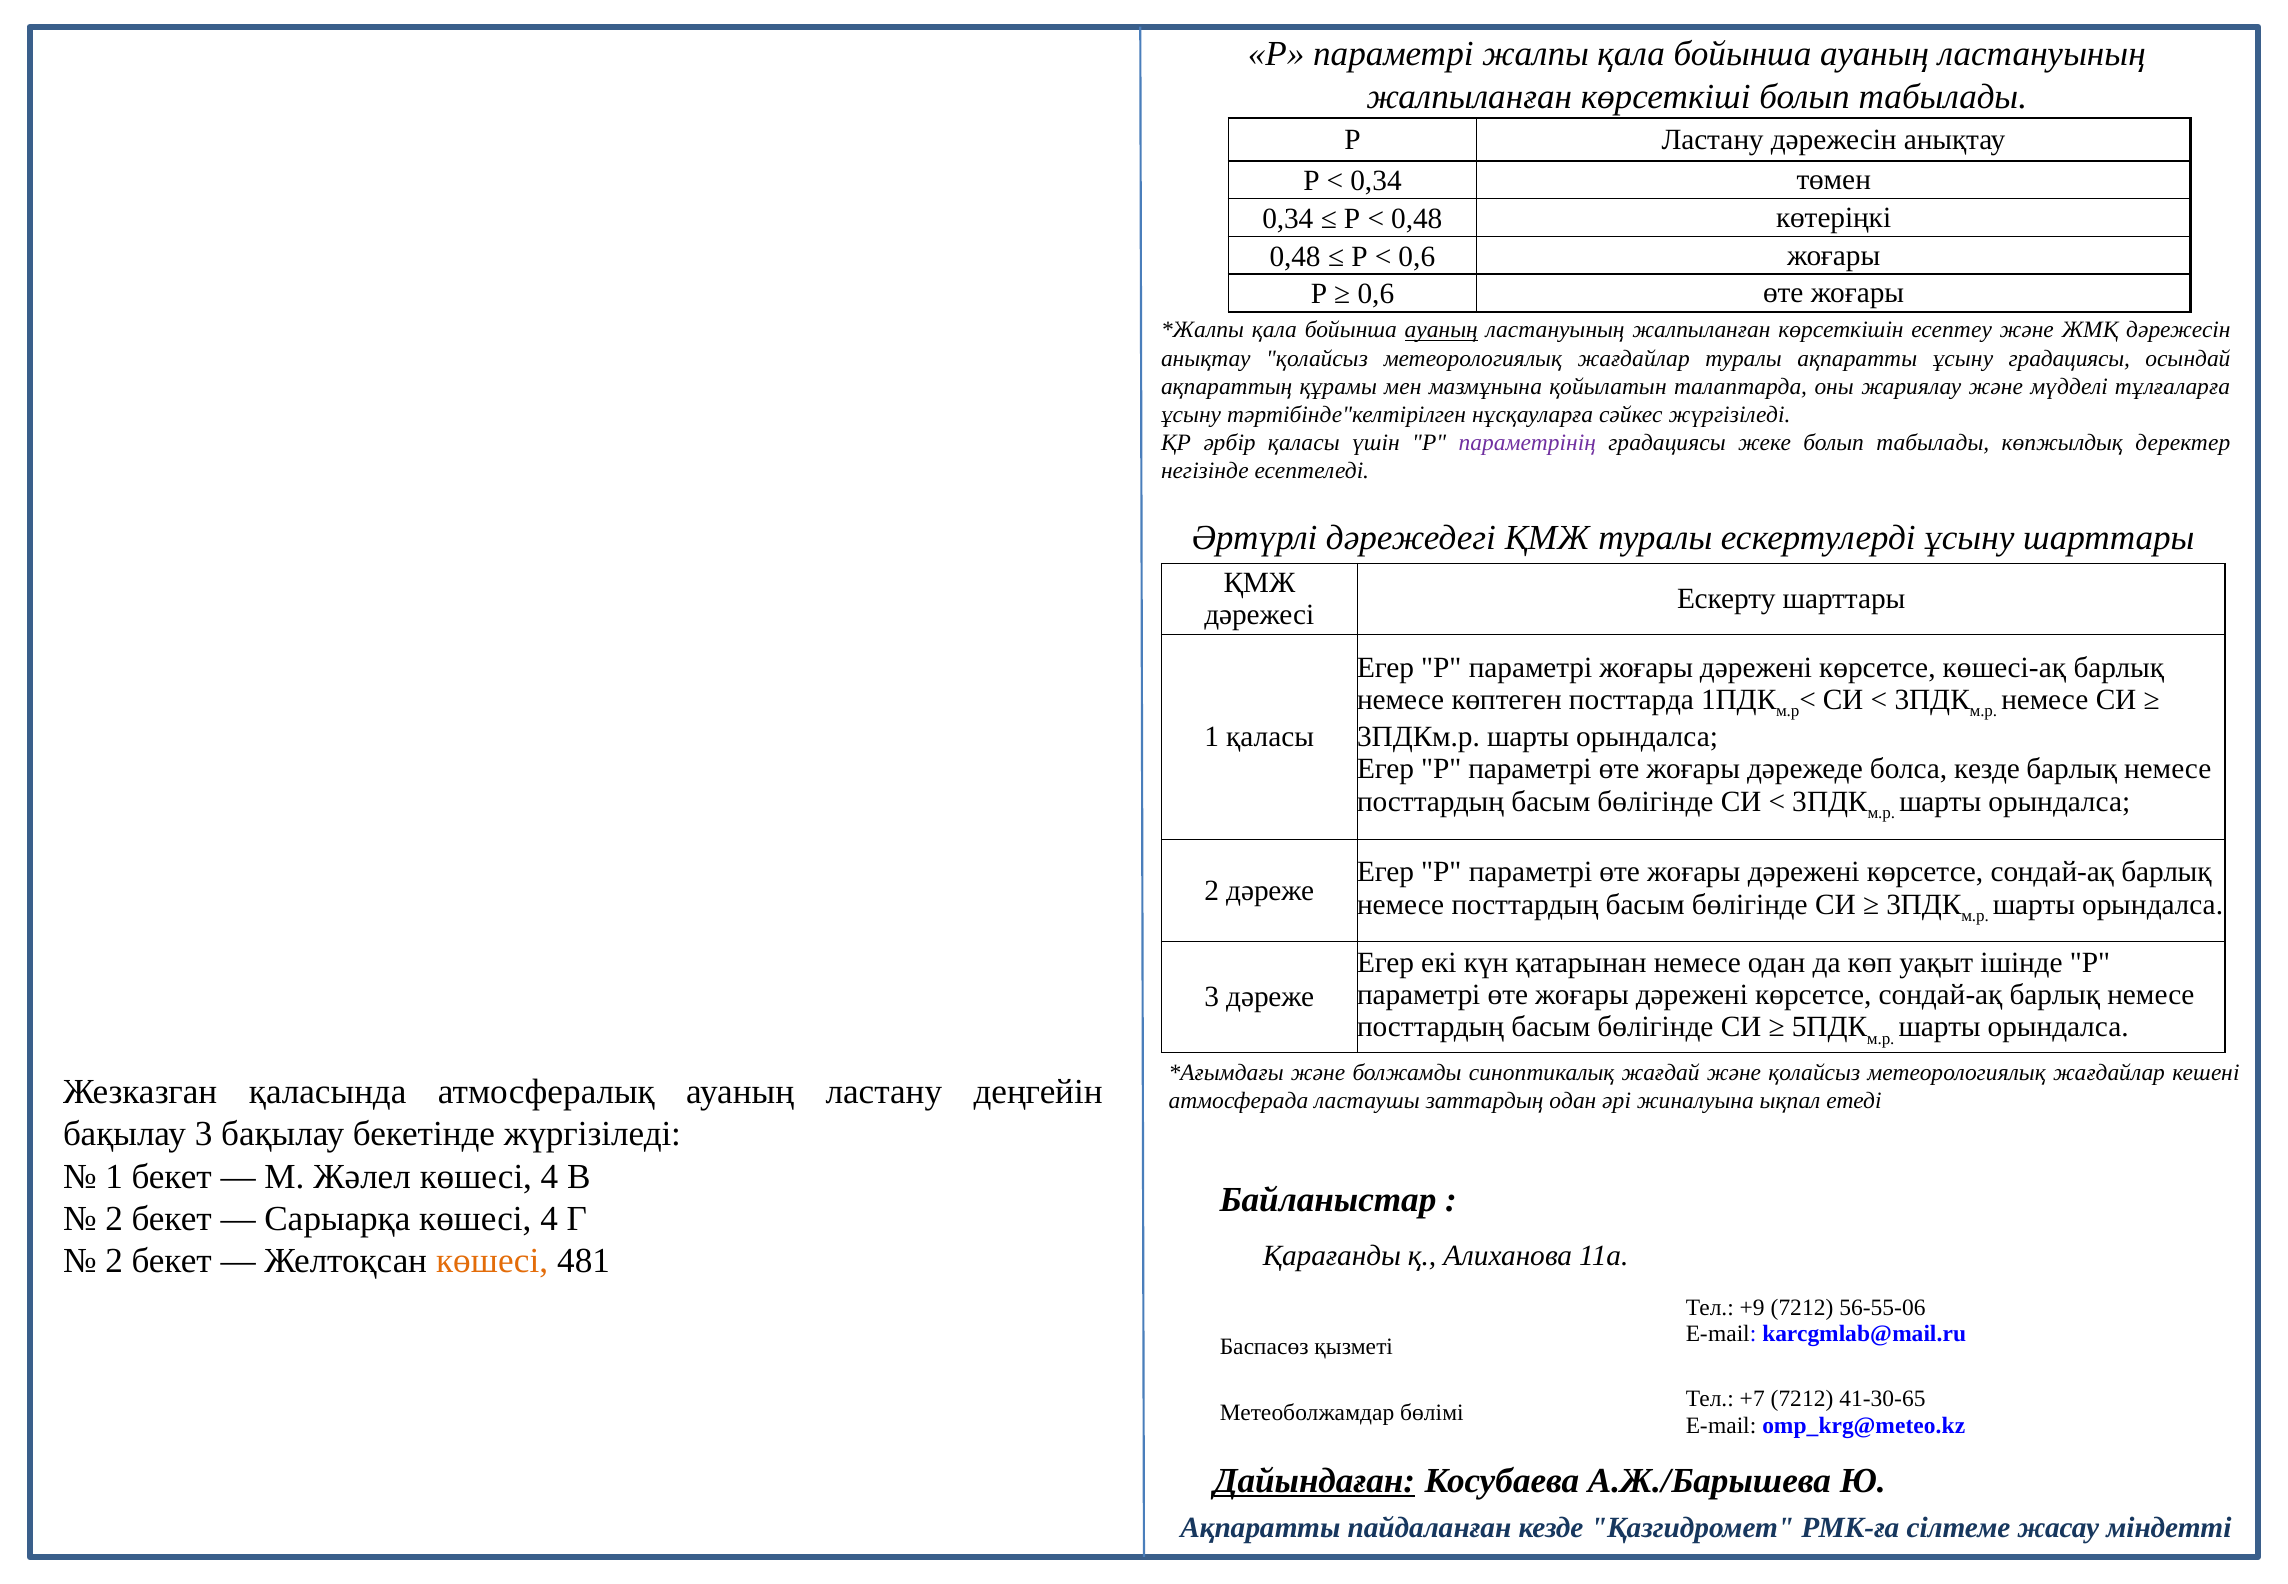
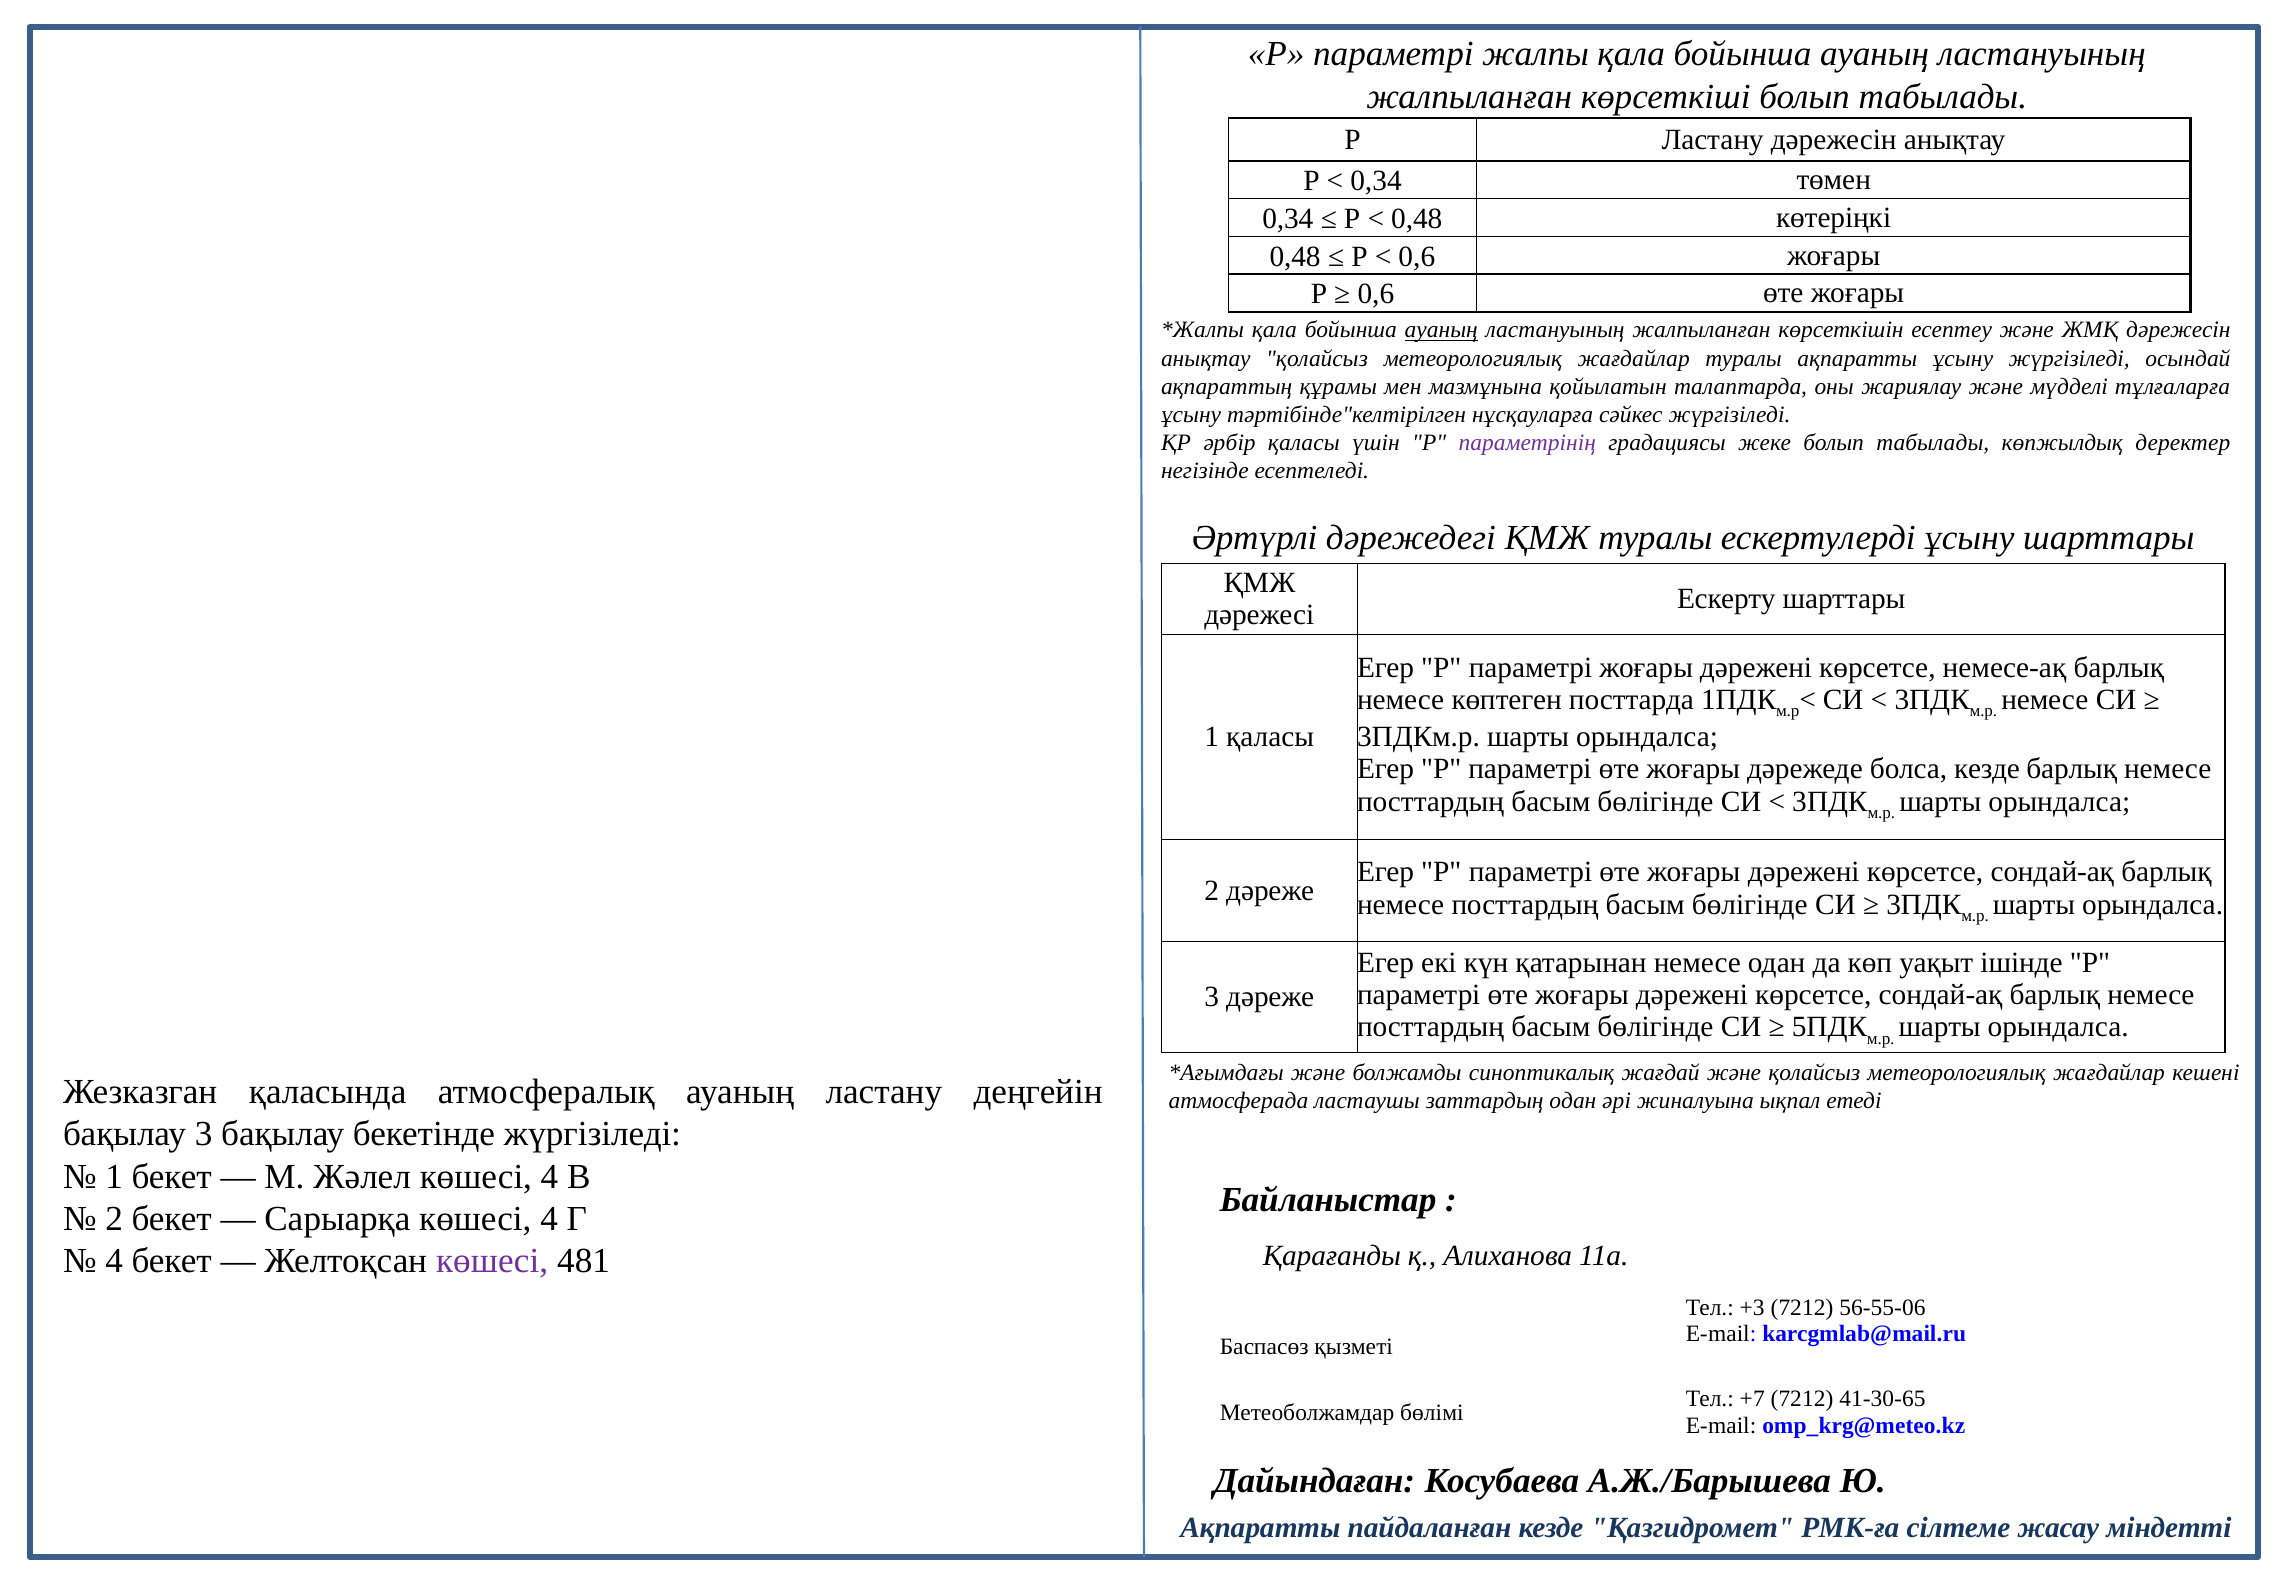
ұсыну градациясы: градациясы -> жүргізіледі (2069, 358)
көшесі-ақ: көшесі-ақ -> немесе-ақ (2004, 667)
2: 2 -> 4 (114, 1261)
көшесі colour: orange -> purple (492, 1261)
+9: +9 -> +3 (1752, 1308)
Дайындаған underline: present -> none (1314, 1480)
